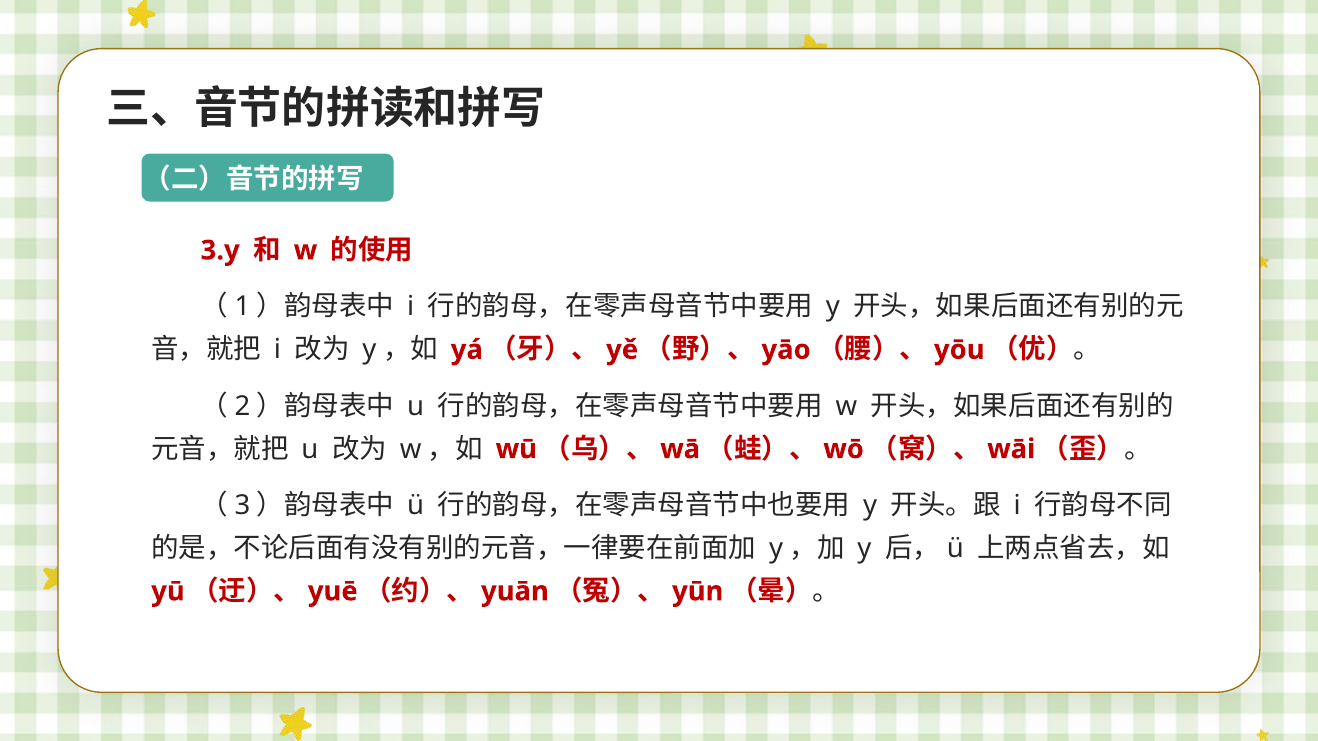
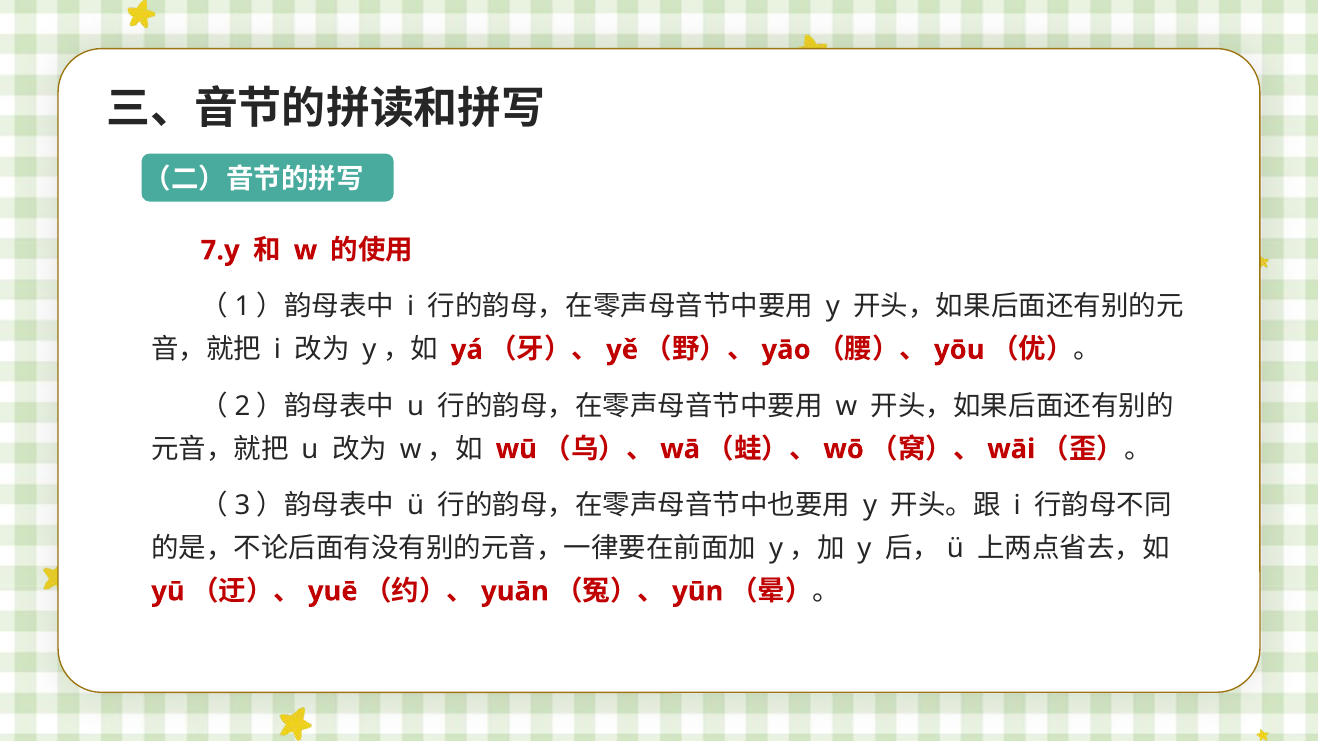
3.y: 3.y -> 7.y (220, 250)
